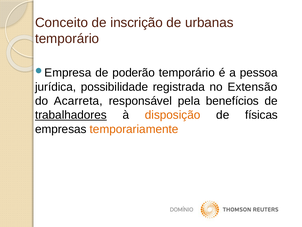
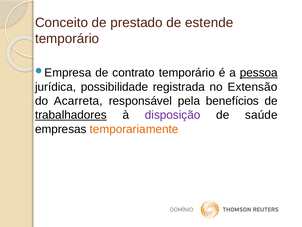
inscrição: inscrição -> prestado (137, 23)
urbanas: urbanas -> estende (209, 23)
poderão: poderão -> contrato (134, 73)
pessoa underline: none -> present (259, 73)
disposição colour: orange -> purple (173, 115)
físicas: físicas -> saúde (261, 115)
